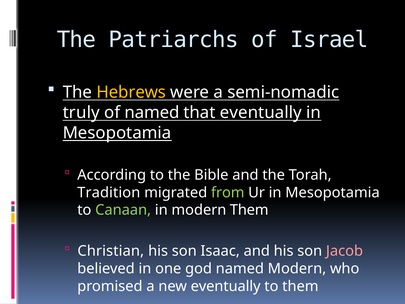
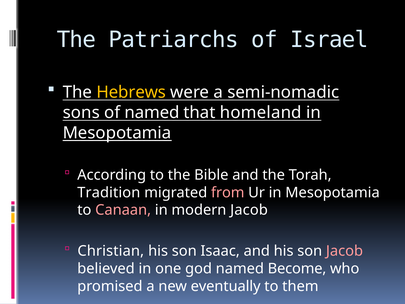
truly: truly -> sons (81, 113)
that eventually: eventually -> homeland (261, 113)
from colour: light green -> pink (228, 192)
Canaan colour: light green -> pink (123, 210)
modern Them: Them -> Jacob (249, 210)
named Modern: Modern -> Become (297, 268)
